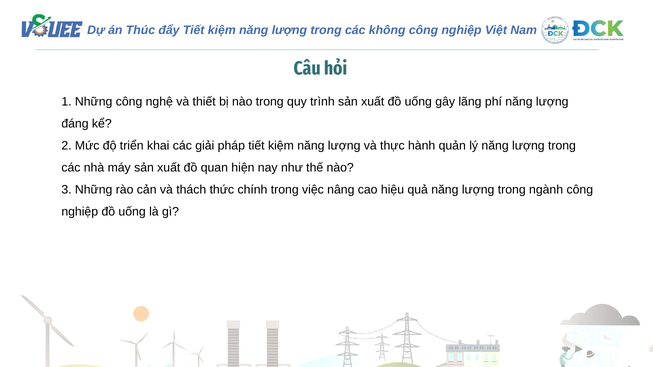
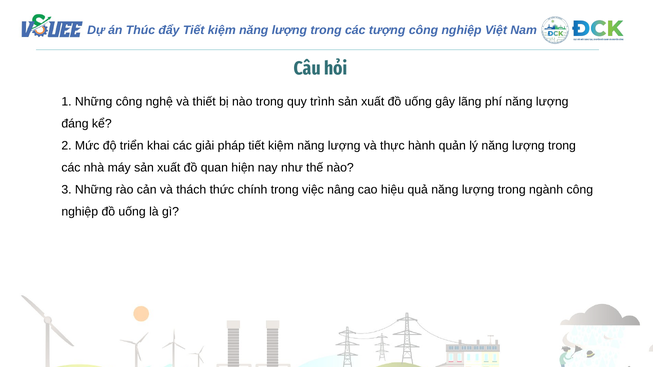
không: không -> tượng (387, 30)
